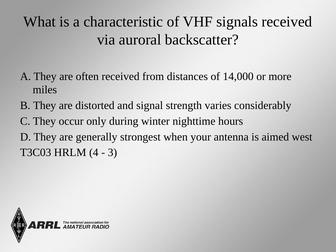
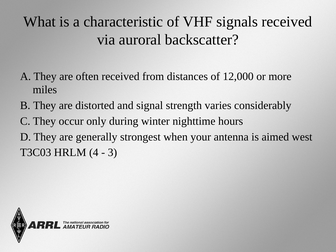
14,000: 14,000 -> 12,000 (238, 76)
